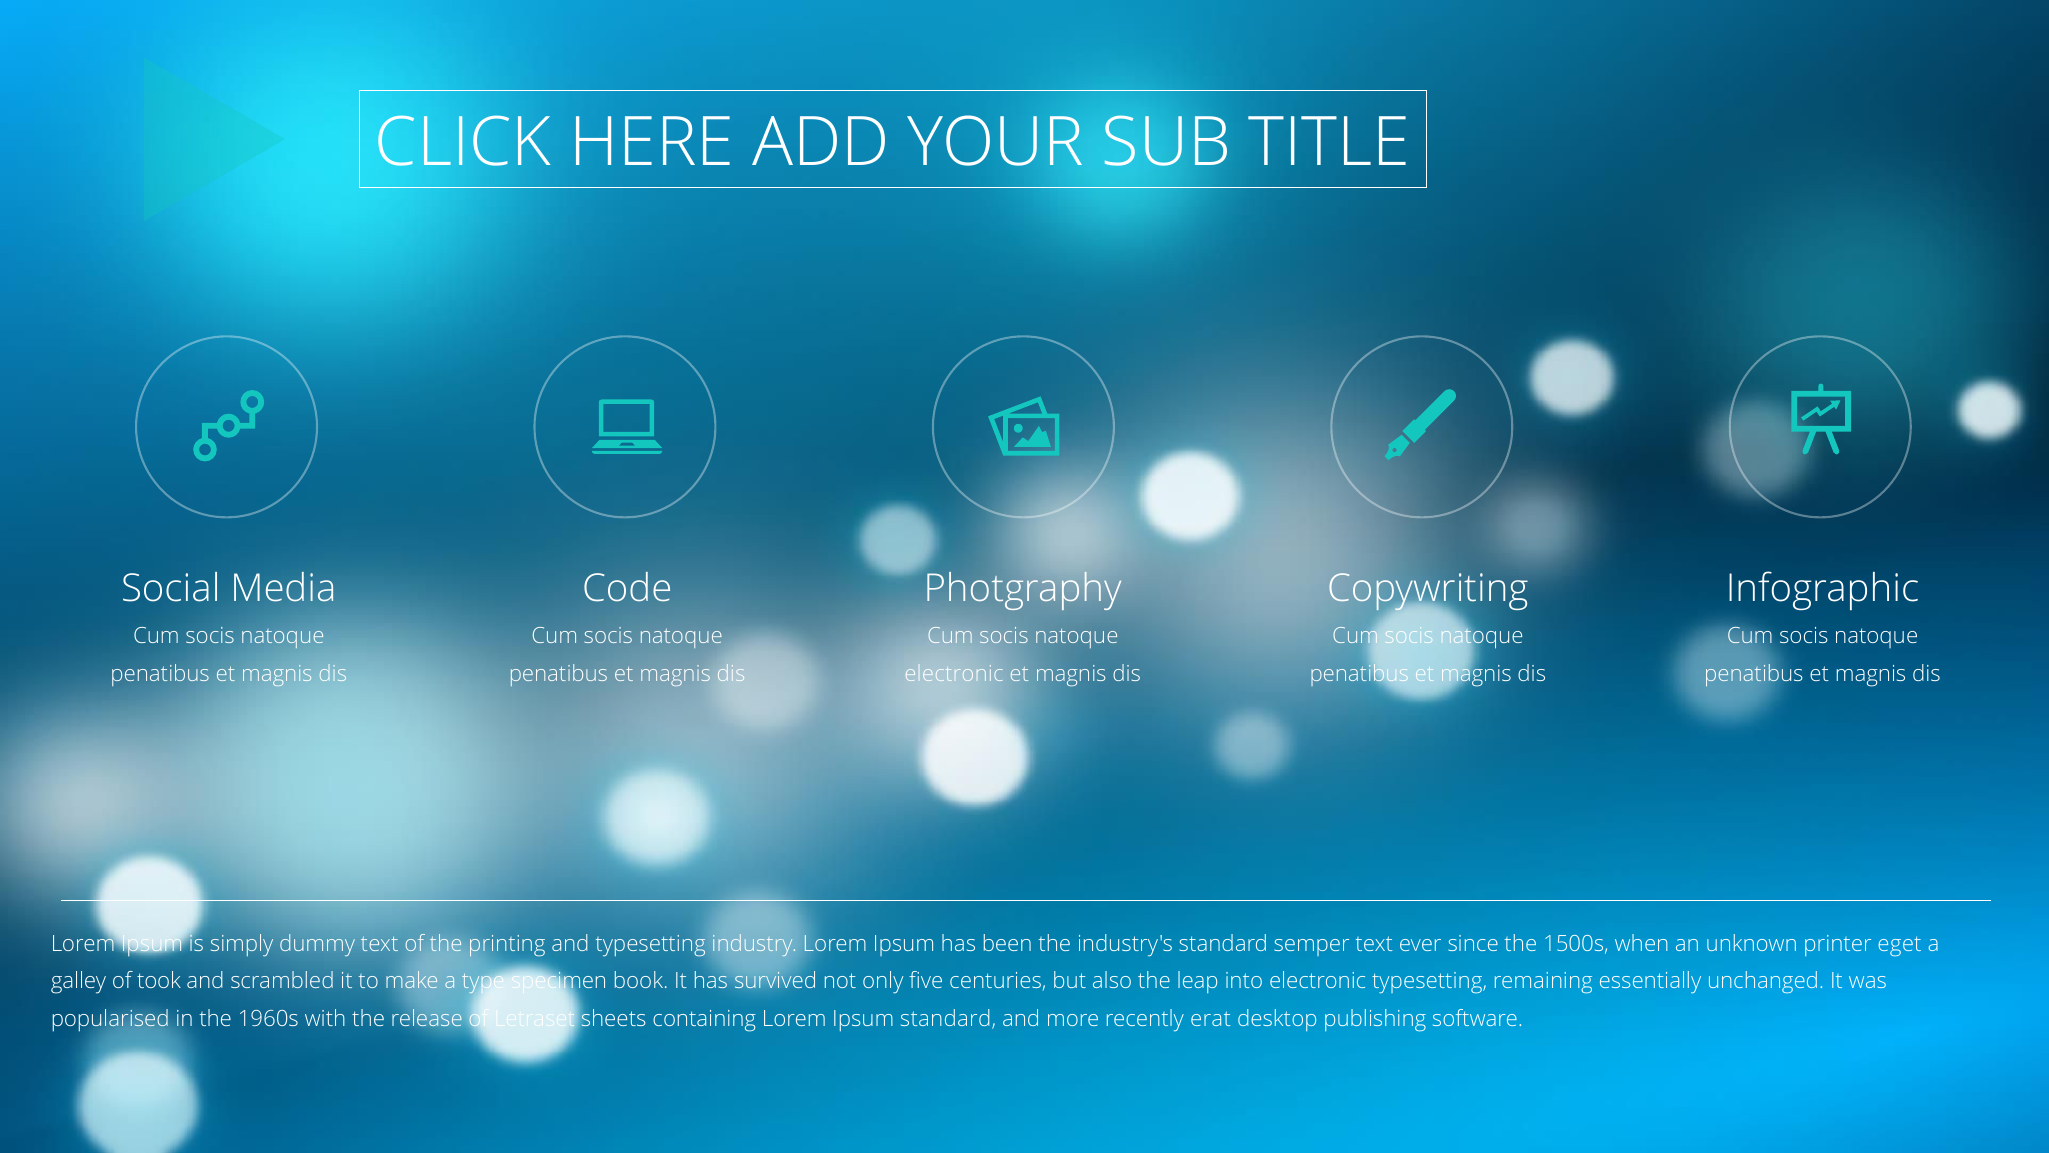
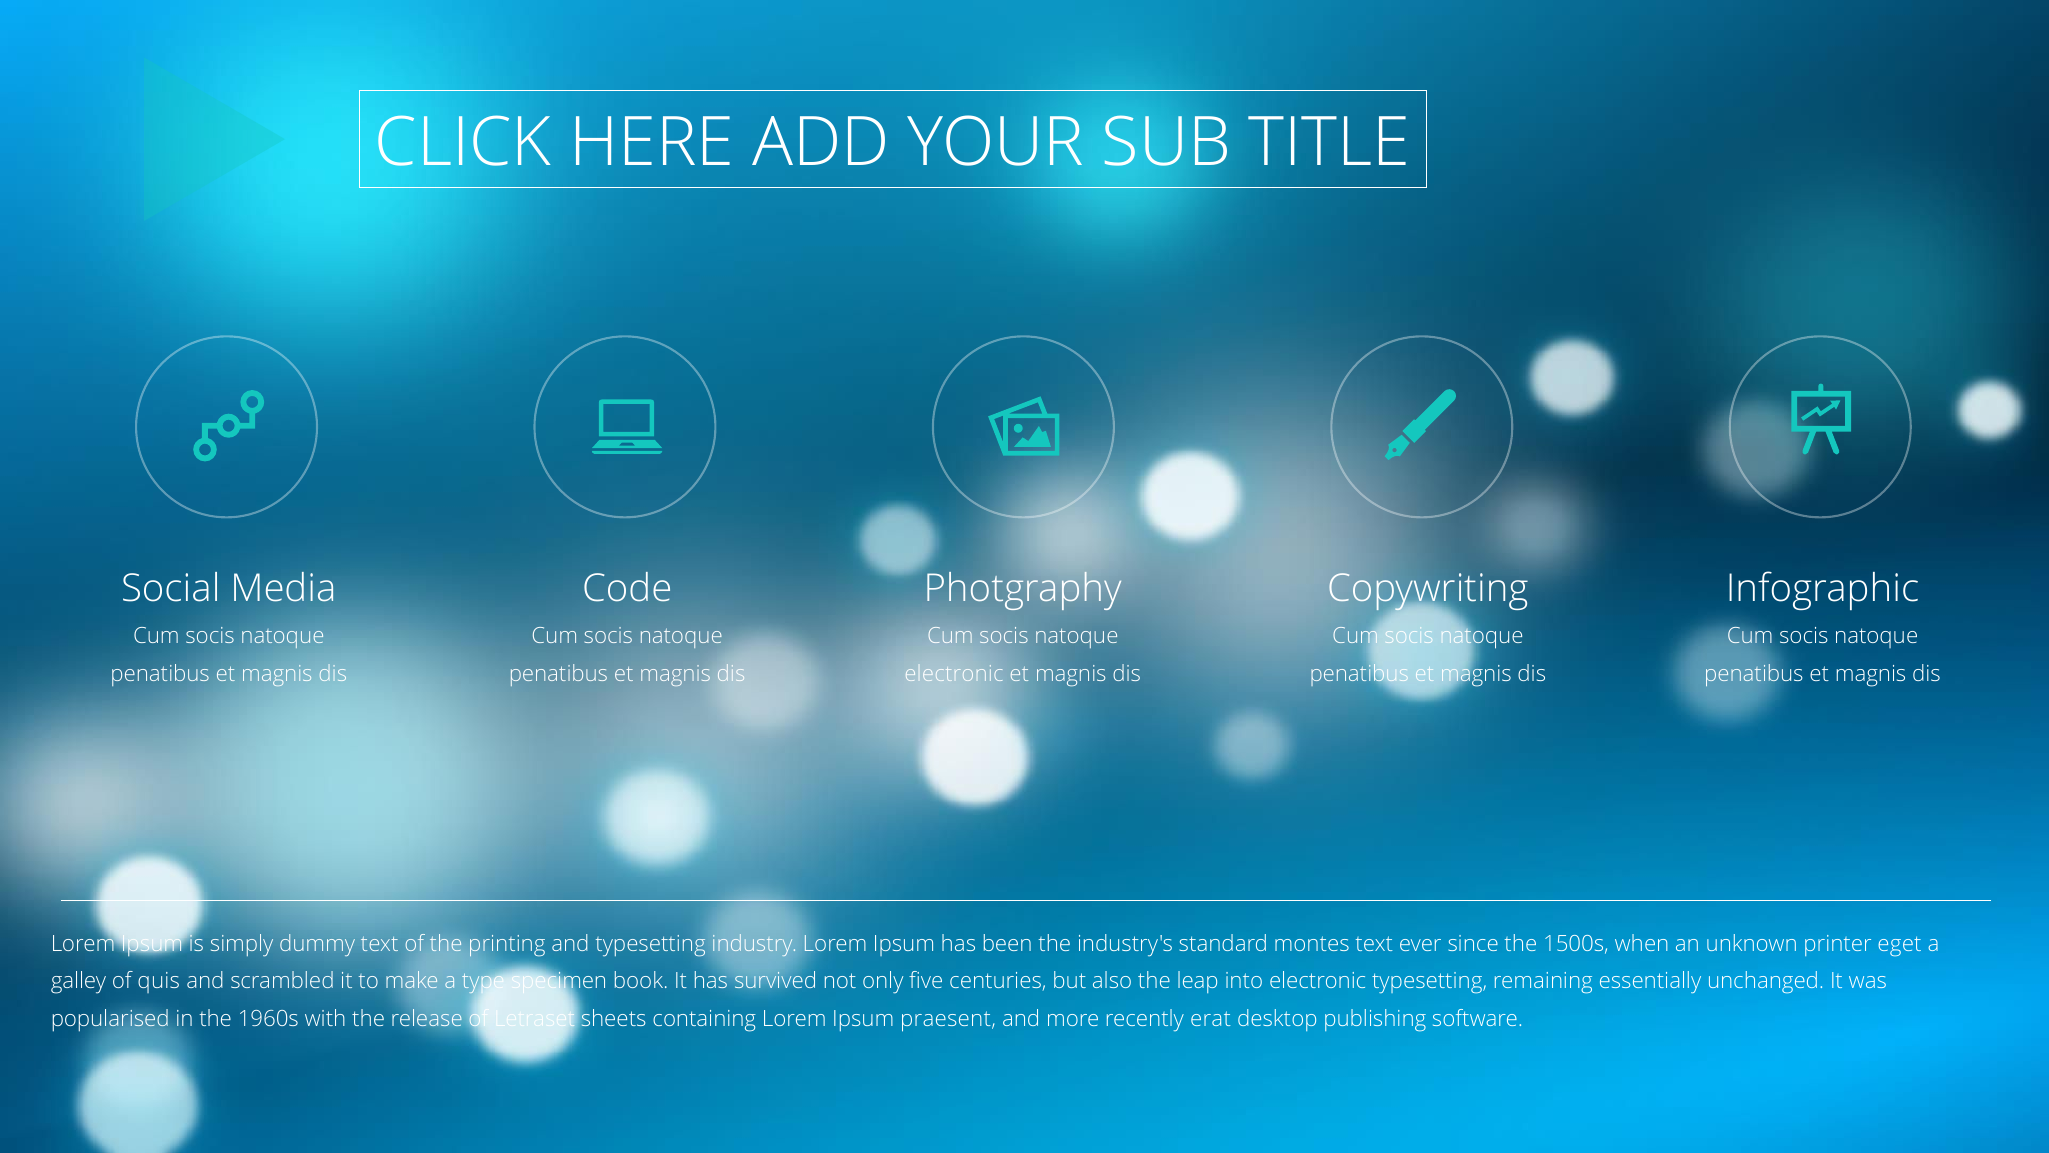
semper: semper -> montes (1312, 943)
took: took -> quis (159, 981)
Ipsum standard: standard -> praesent (948, 1019)
